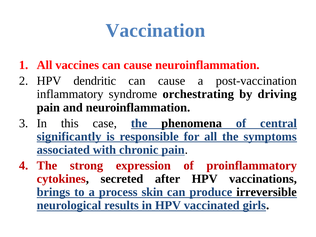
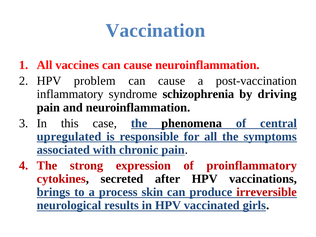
dendritic: dendritic -> problem (95, 81)
orchestrating: orchestrating -> schizophrenia (198, 94)
significantly: significantly -> upregulated (69, 137)
irreversible colour: black -> red (267, 192)
